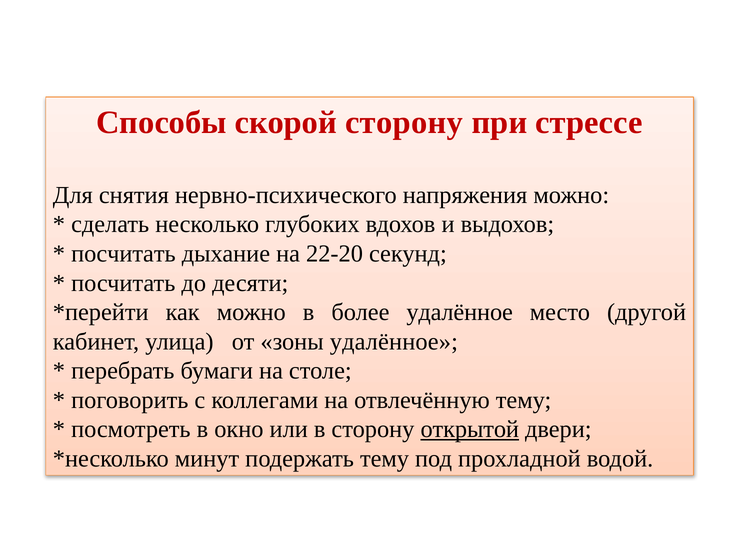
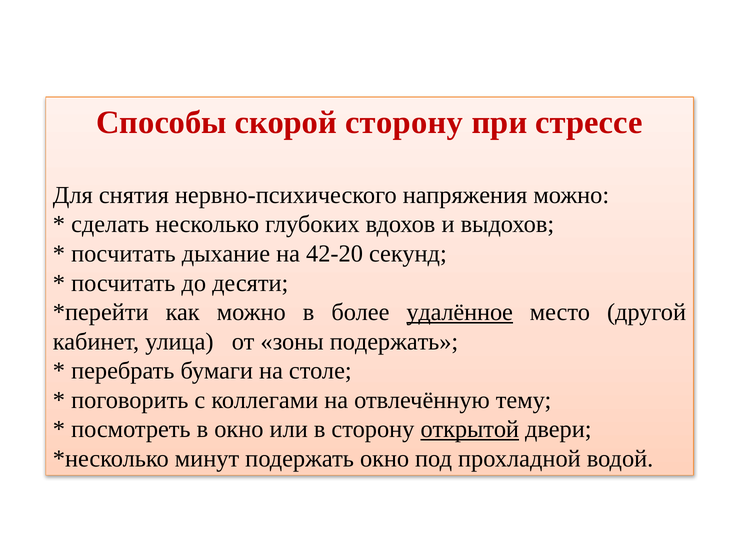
22-20: 22-20 -> 42-20 (335, 253)
удалённое underline: none -> present (460, 312)
зоны удалённое: удалённое -> подержать (394, 341)
подержать тему: тему -> окно (385, 458)
